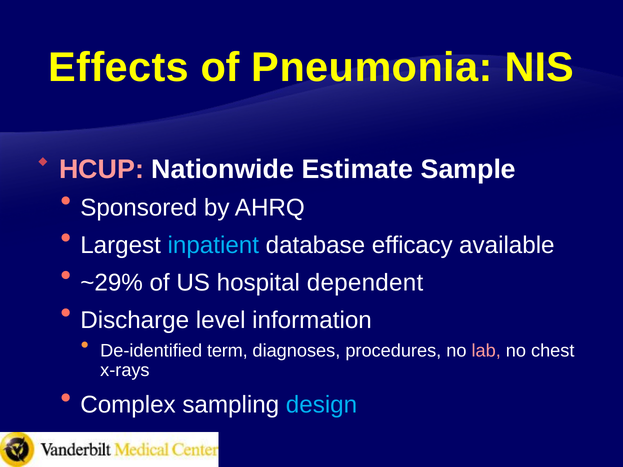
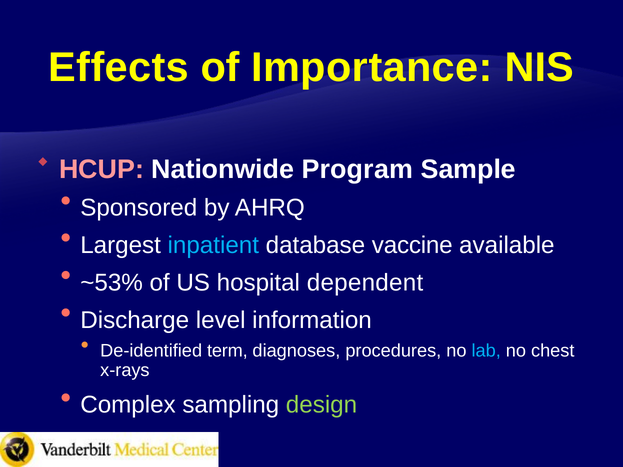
Pneumonia: Pneumonia -> Importance (372, 68)
Estimate: Estimate -> Program (357, 170)
efficacy: efficacy -> vaccine (412, 245)
~29%: ~29% -> ~53% (112, 283)
lab colour: pink -> light blue (486, 351)
design colour: light blue -> light green (322, 405)
